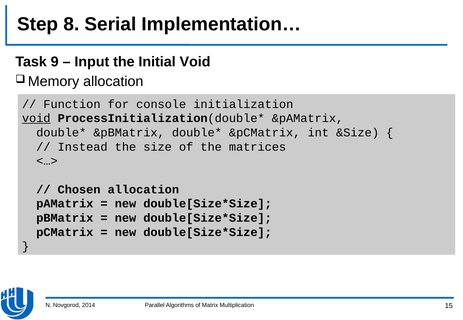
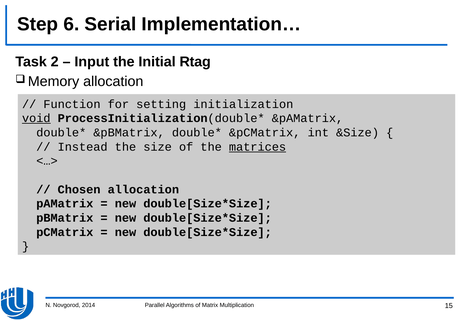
8: 8 -> 6 (71, 24)
9: 9 -> 2 (55, 62)
Initial Void: Void -> Rtag (195, 62)
console: console -> setting (161, 104)
matrices underline: none -> present (258, 147)
